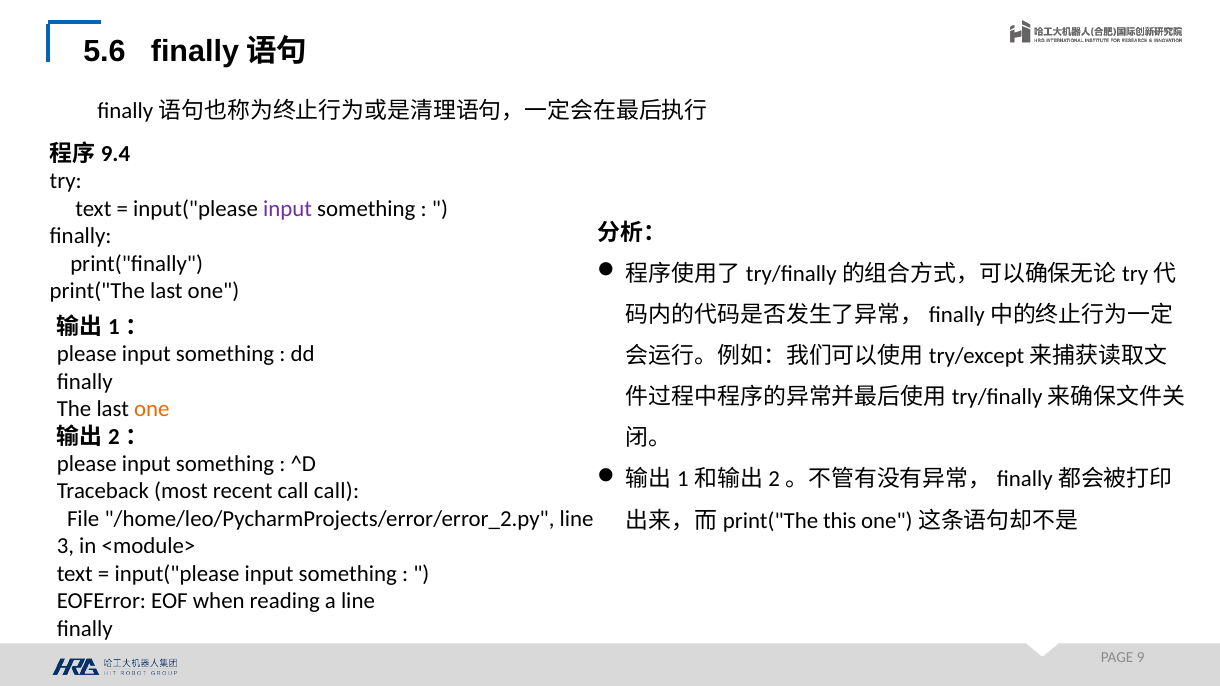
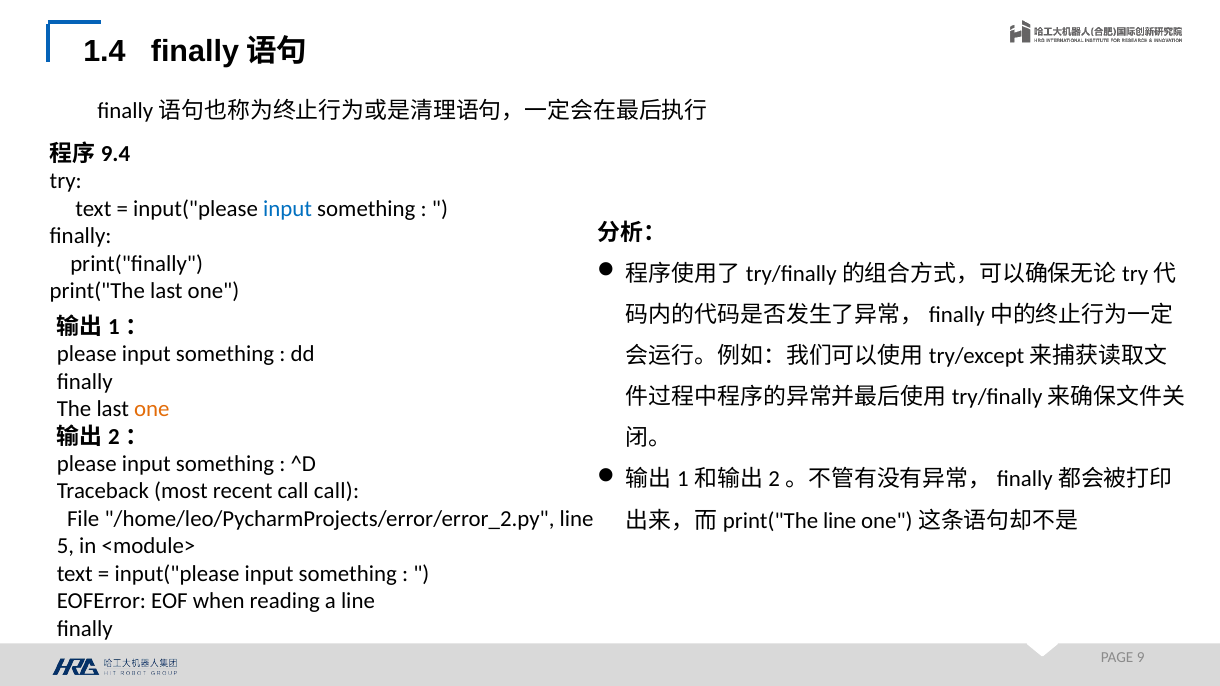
5.6: 5.6 -> 1.4 (104, 51)
input colour: purple -> blue (288, 209)
this: this -> line (840, 521)
3: 3 -> 5 (65, 547)
